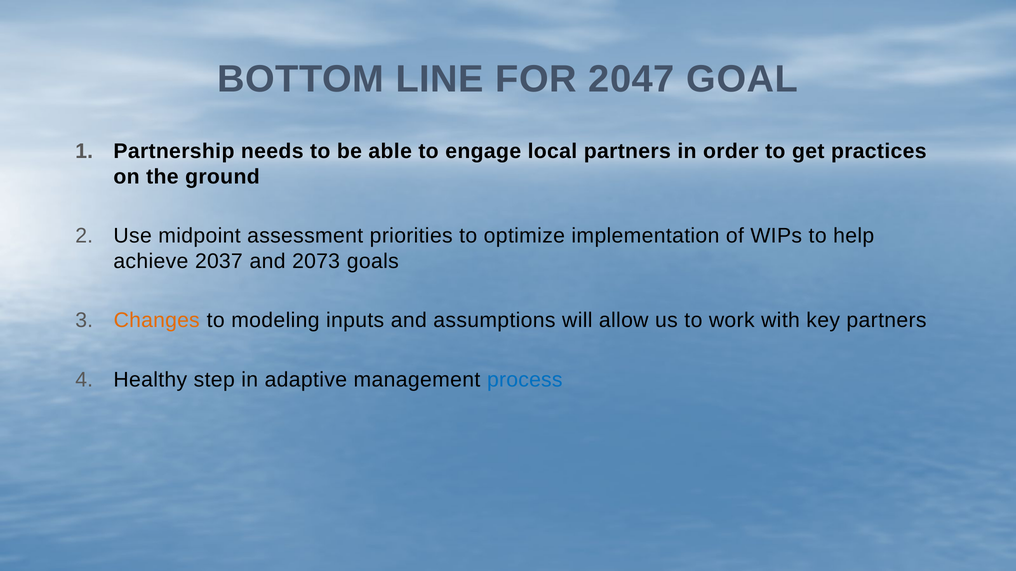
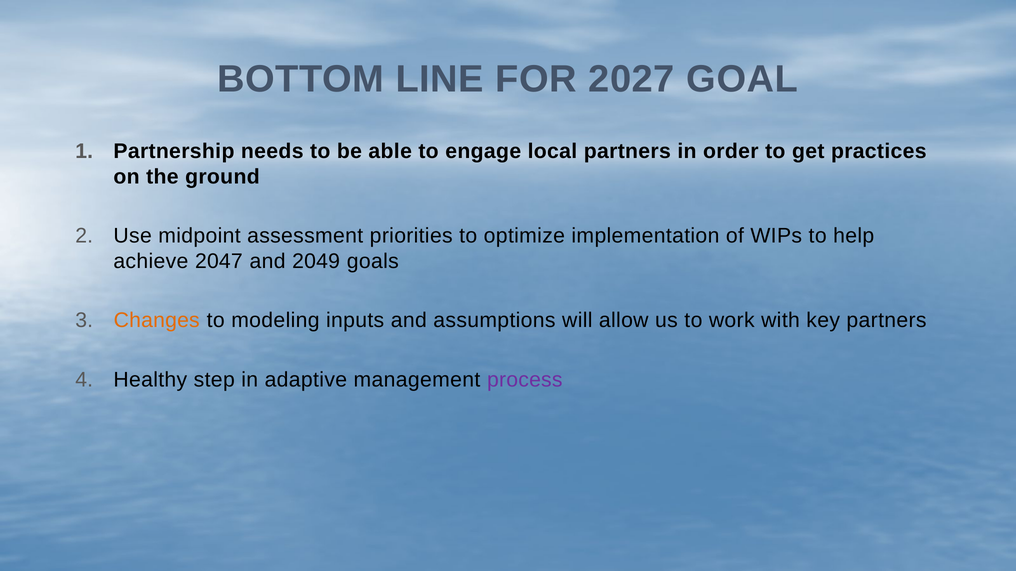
2047: 2047 -> 2027 (631, 79)
2037: 2037 -> 2047 (219, 261)
2073: 2073 -> 2049 (316, 261)
process colour: blue -> purple (525, 380)
